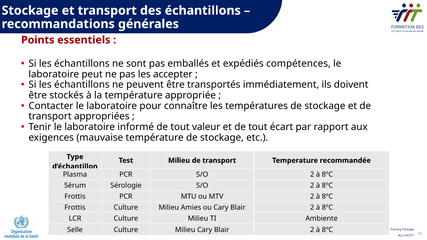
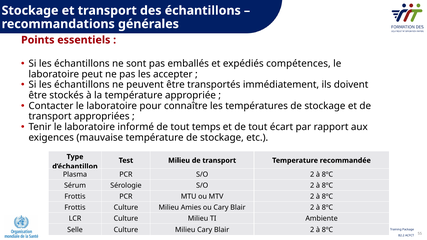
valeur: valeur -> temps (206, 127)
